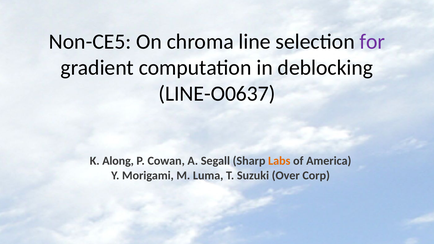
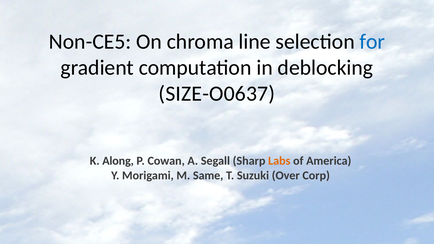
for colour: purple -> blue (372, 42)
LINE-O0637: LINE-O0637 -> SIZE-O0637 (217, 94)
Luma: Luma -> Same (208, 176)
